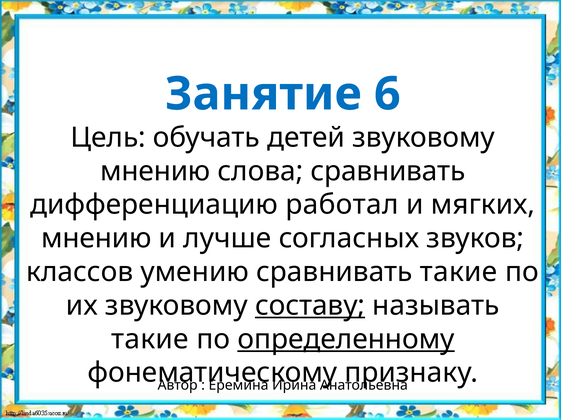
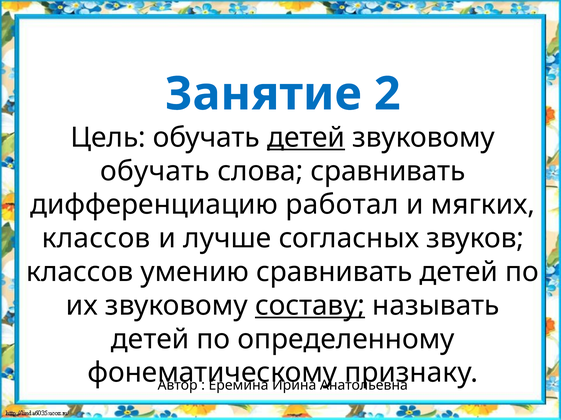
6: 6 -> 2 (387, 94)
детей underline: none -> present (306, 138)
мнению: мнению -> обучать (155, 171)
мнению: мнению -> классов (96, 239)
сравнивать такие: такие -> детей (459, 272)
такие: такие -> детей (150, 340)
определенному underline: present -> none (346, 340)
